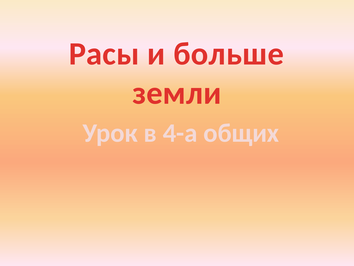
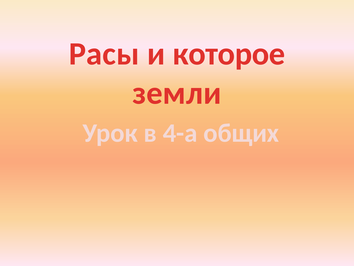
больше: больше -> которое (229, 54)
